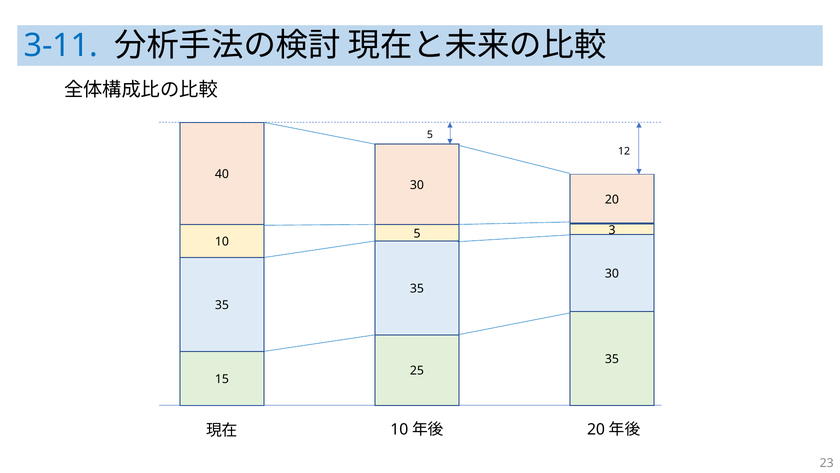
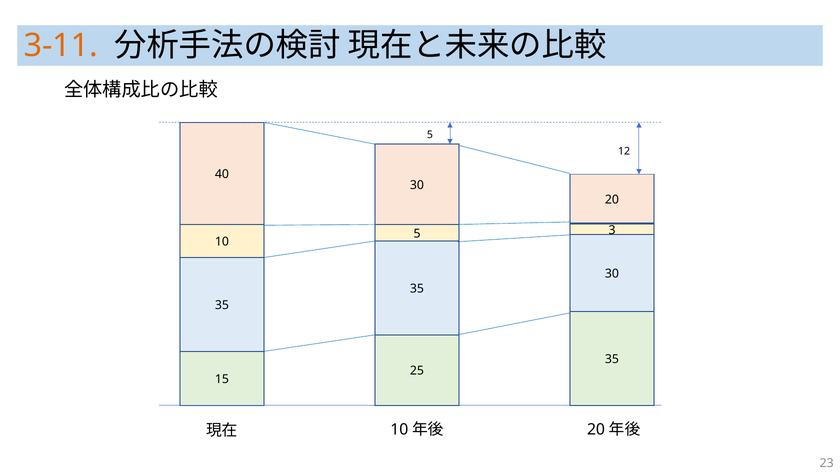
3-11 colour: blue -> orange (61, 46)
